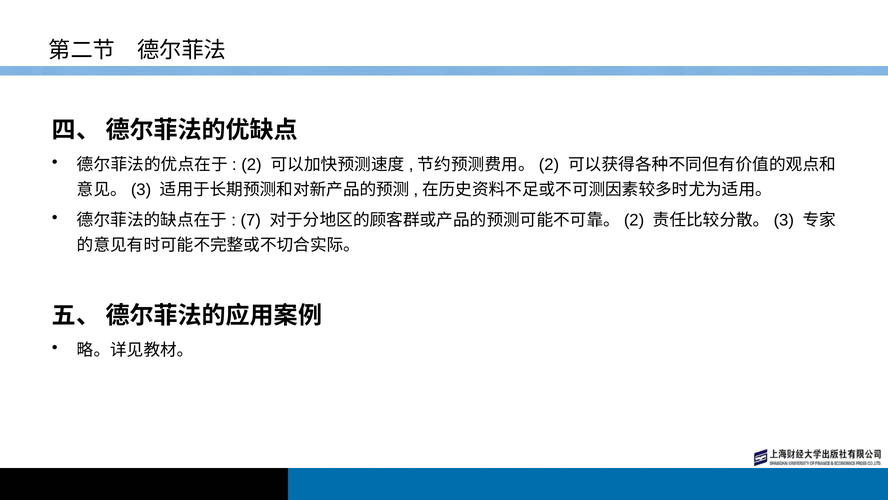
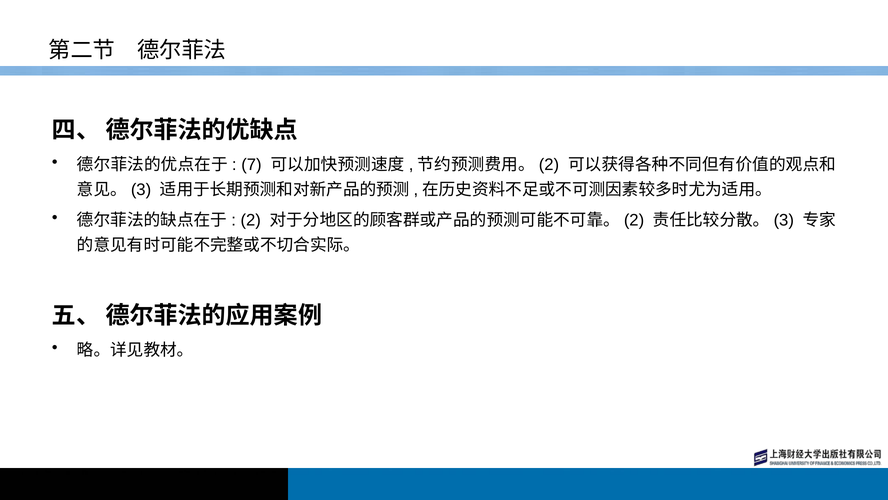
2: 2 -> 7 (251, 165)
7: 7 -> 2 (251, 220)
